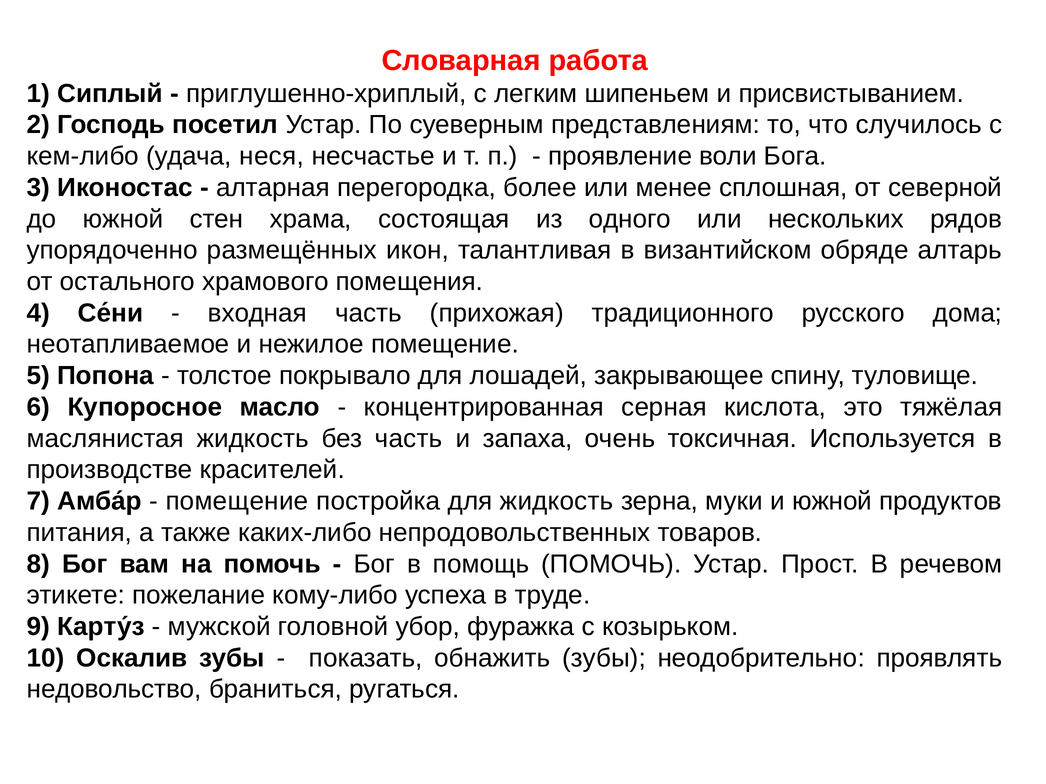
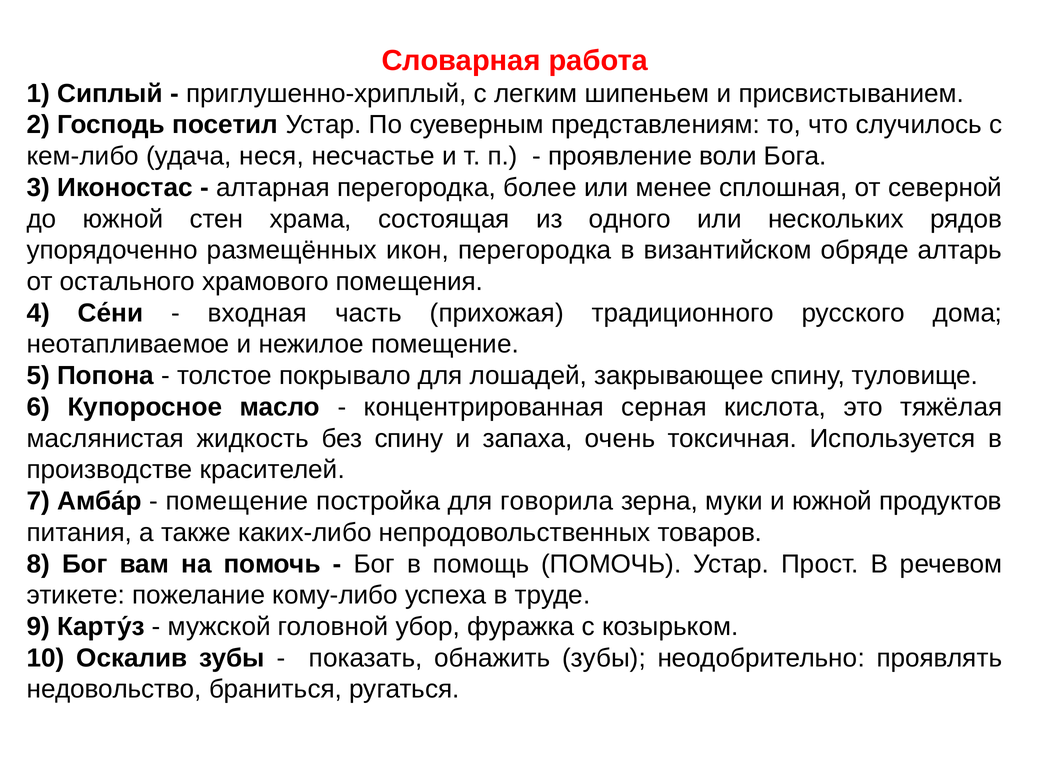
икон талантливая: талантливая -> перегородка (535, 250)
без часть: часть -> спину (409, 439)
для жидкость: жидкость -> говорила (557, 501)
